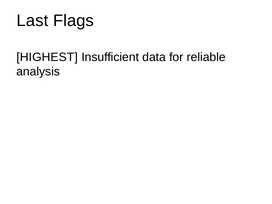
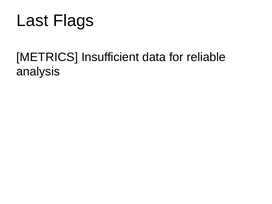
HIGHEST: HIGHEST -> METRICS (47, 57)
